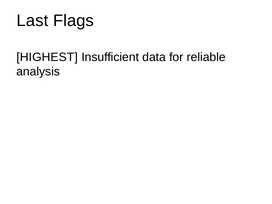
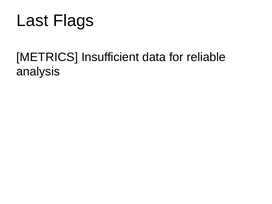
HIGHEST: HIGHEST -> METRICS (47, 57)
